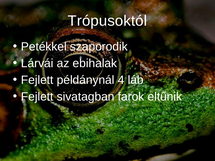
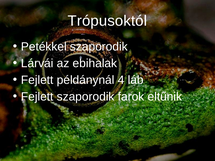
Fejlett sivatagban: sivatagban -> szaporodik (86, 97)
